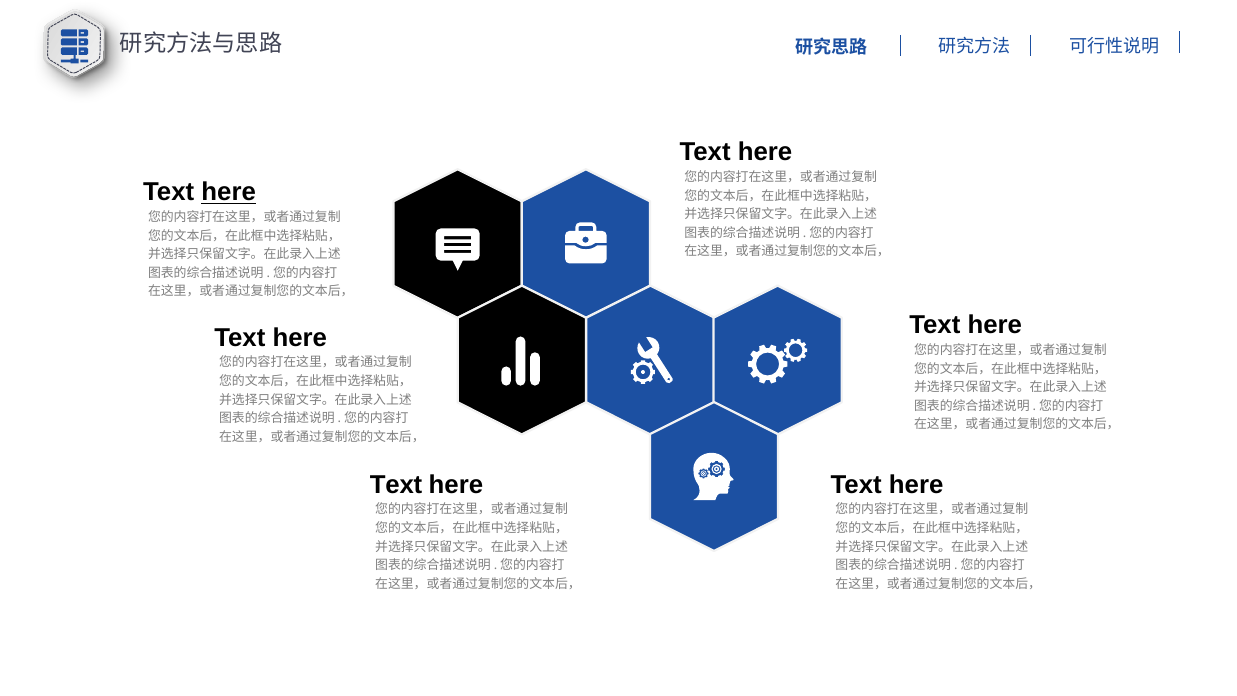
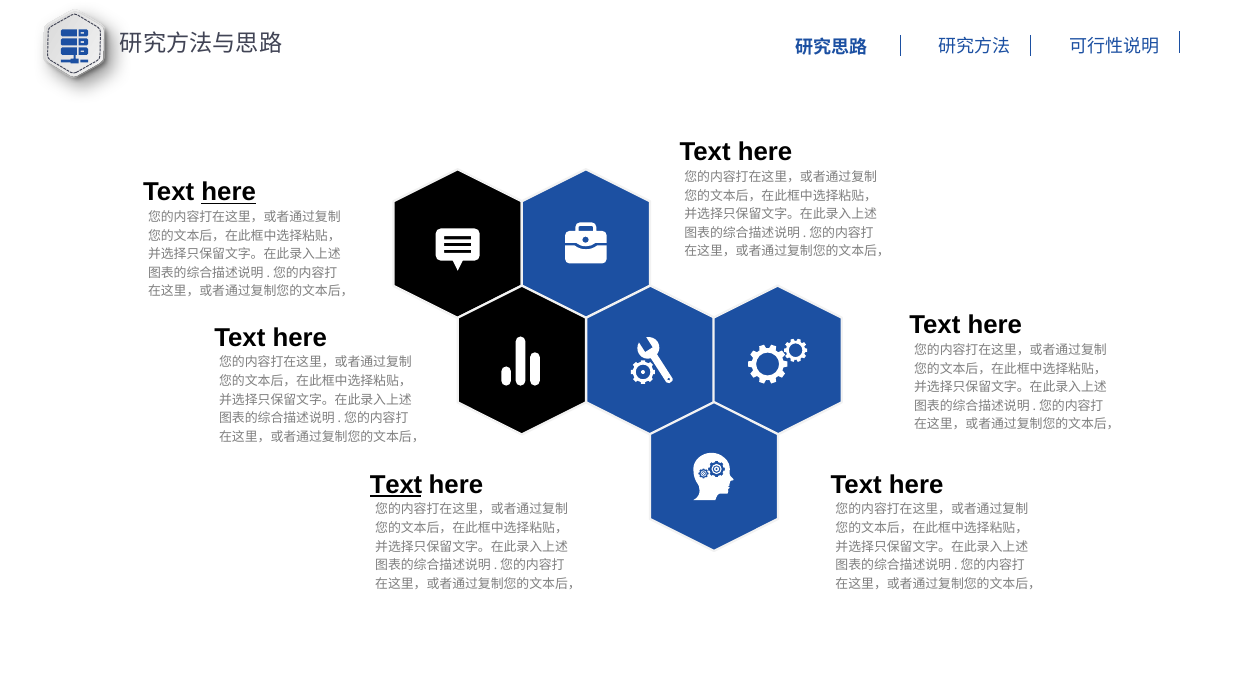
Text underline: none -> present (396, 485)
